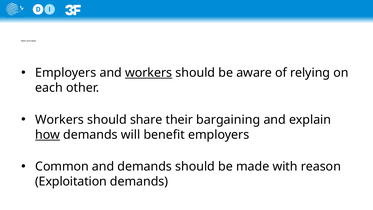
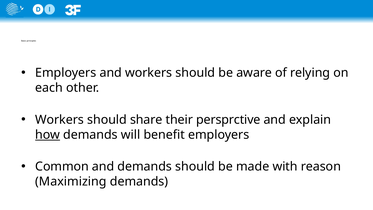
workers underline: present -> none (149, 73)
bargaining: bargaining -> persprctive (228, 120)
Exploitation: Exploitation -> Maximizing (71, 181)
